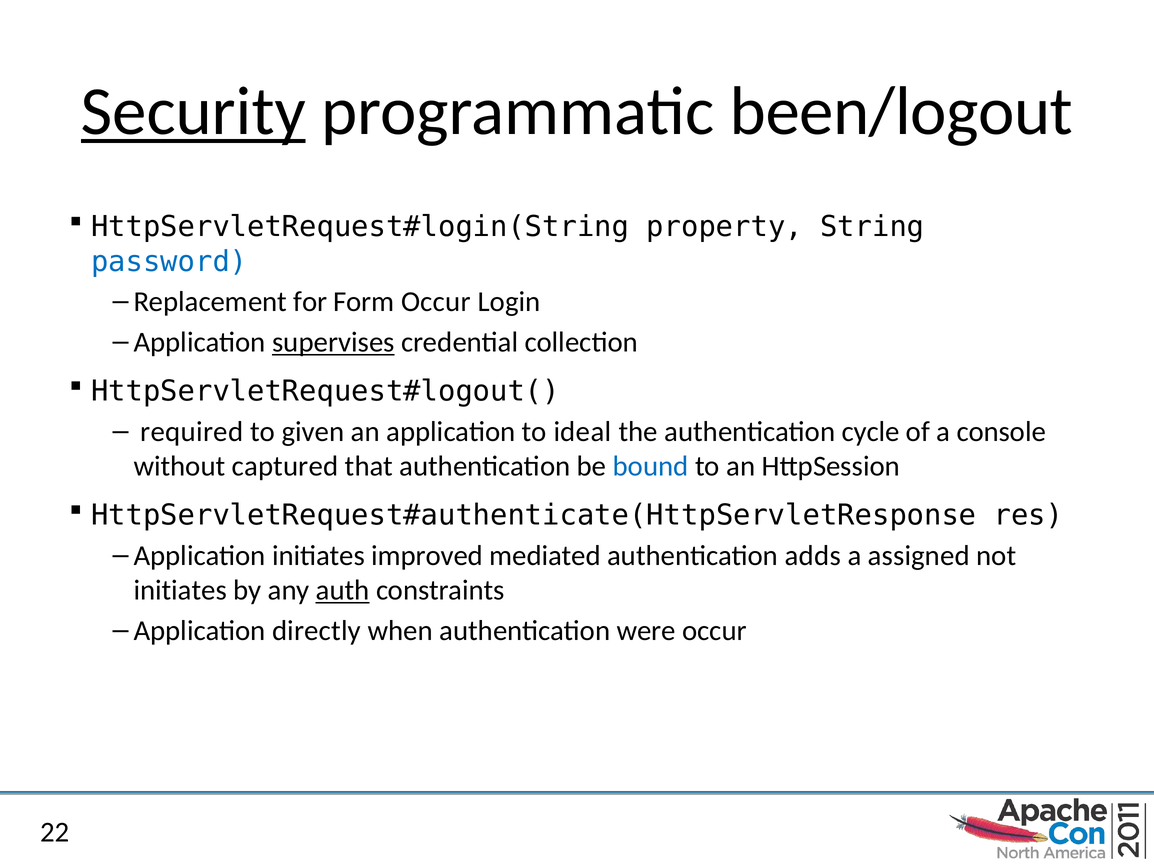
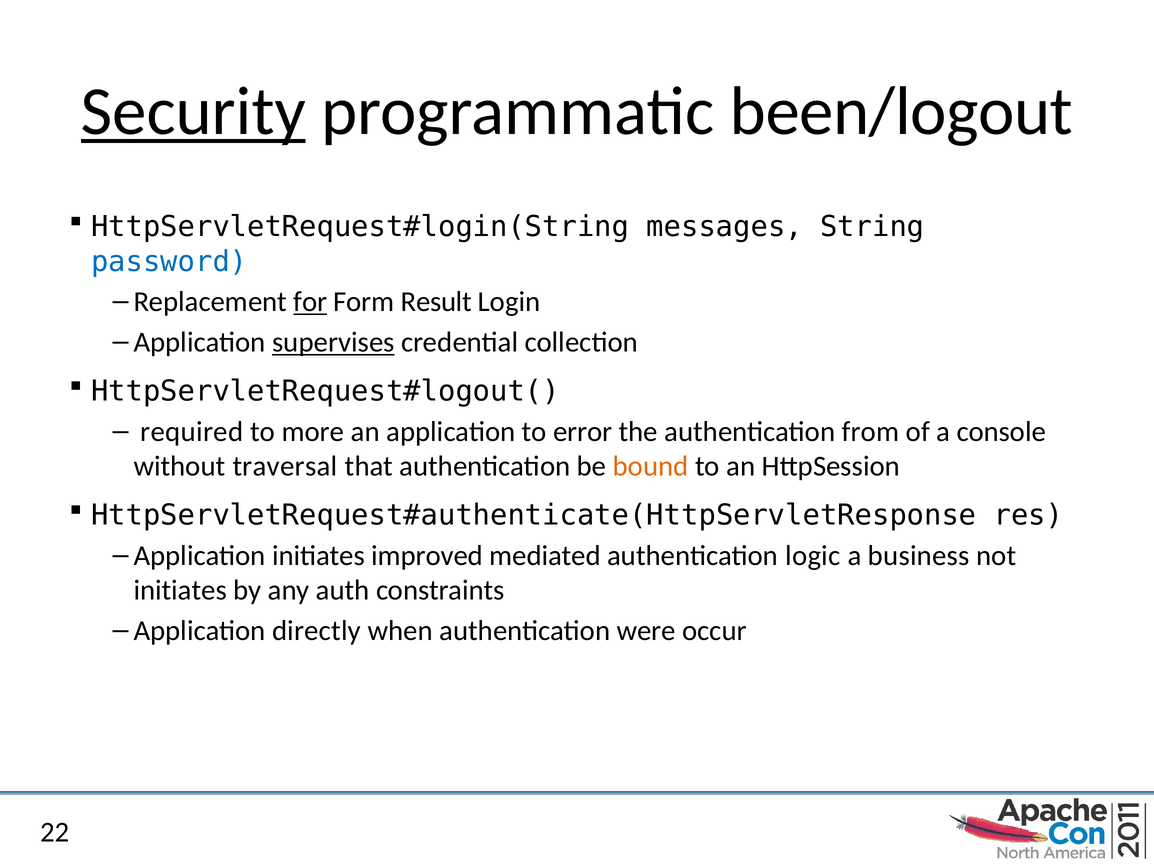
property: property -> messages (725, 227)
for underline: none -> present (310, 302)
Form Occur: Occur -> Result (436, 302)
given: given -> more (313, 432)
ideal: ideal -> error (583, 432)
cycle: cycle -> from (870, 432)
captured: captured -> traversal (285, 467)
bound colour: blue -> orange (651, 467)
adds: adds -> logic (813, 556)
assigned: assigned -> business (919, 556)
auth underline: present -> none (343, 591)
